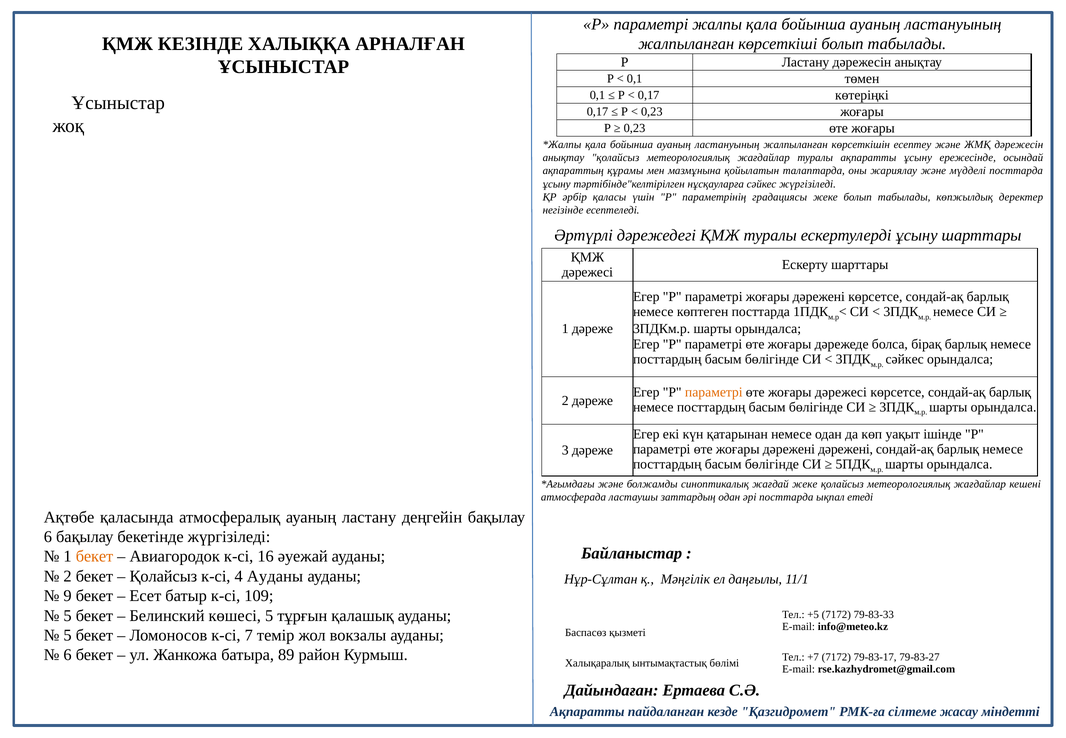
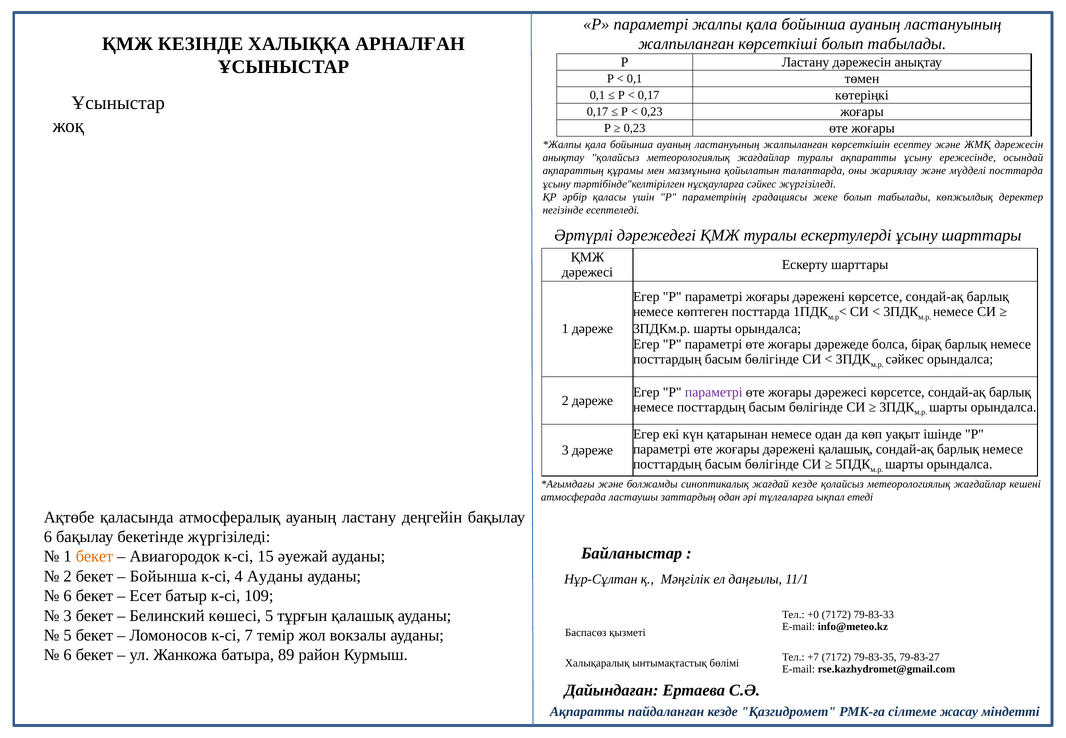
параметрі colour: orange -> purple (714, 392)
дәрежені дәрежені: дәрежені -> қалашық (846, 449)
жағдай жеке: жеке -> кезде (805, 484)
әрі посттарда: посттарда -> тұлғаларға (786, 497)
16: 16 -> 15 (266, 557)
Қолайсыз: Қолайсыз -> Бойынша (163, 576)
9: 9 -> 6 (68, 596)
5: 5 -> 3 (68, 616)
+5: +5 -> +0 (813, 614)
79-83-17: 79-83-17 -> 79-83-35 (875, 657)
